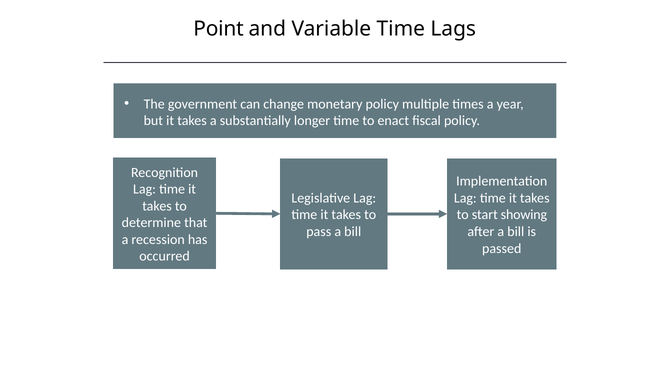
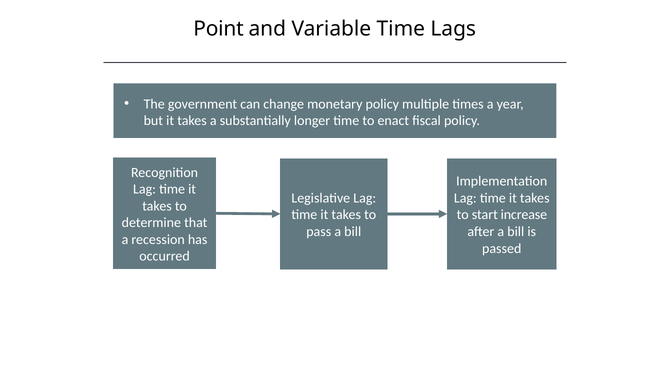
showing: showing -> increase (524, 215)
